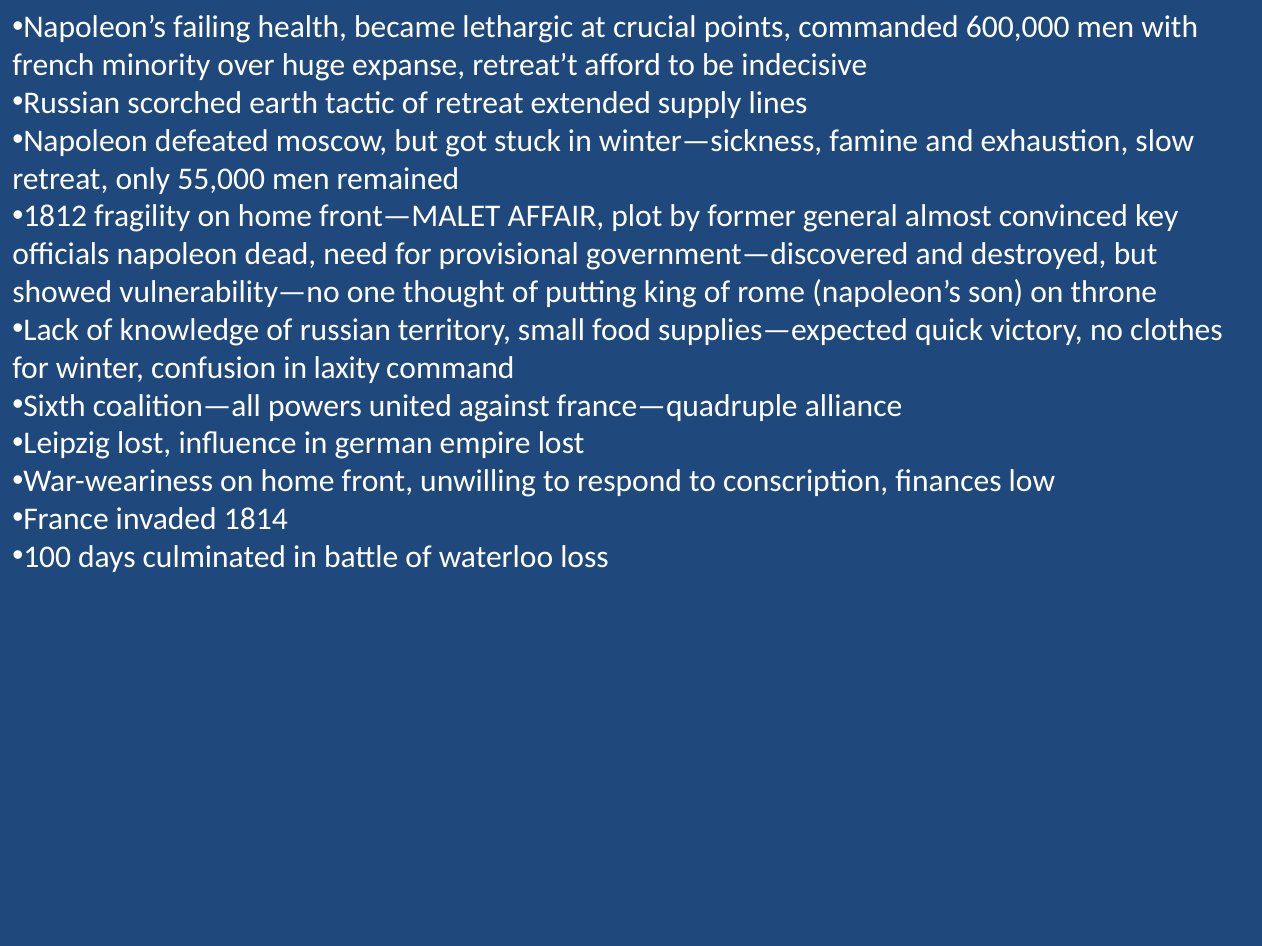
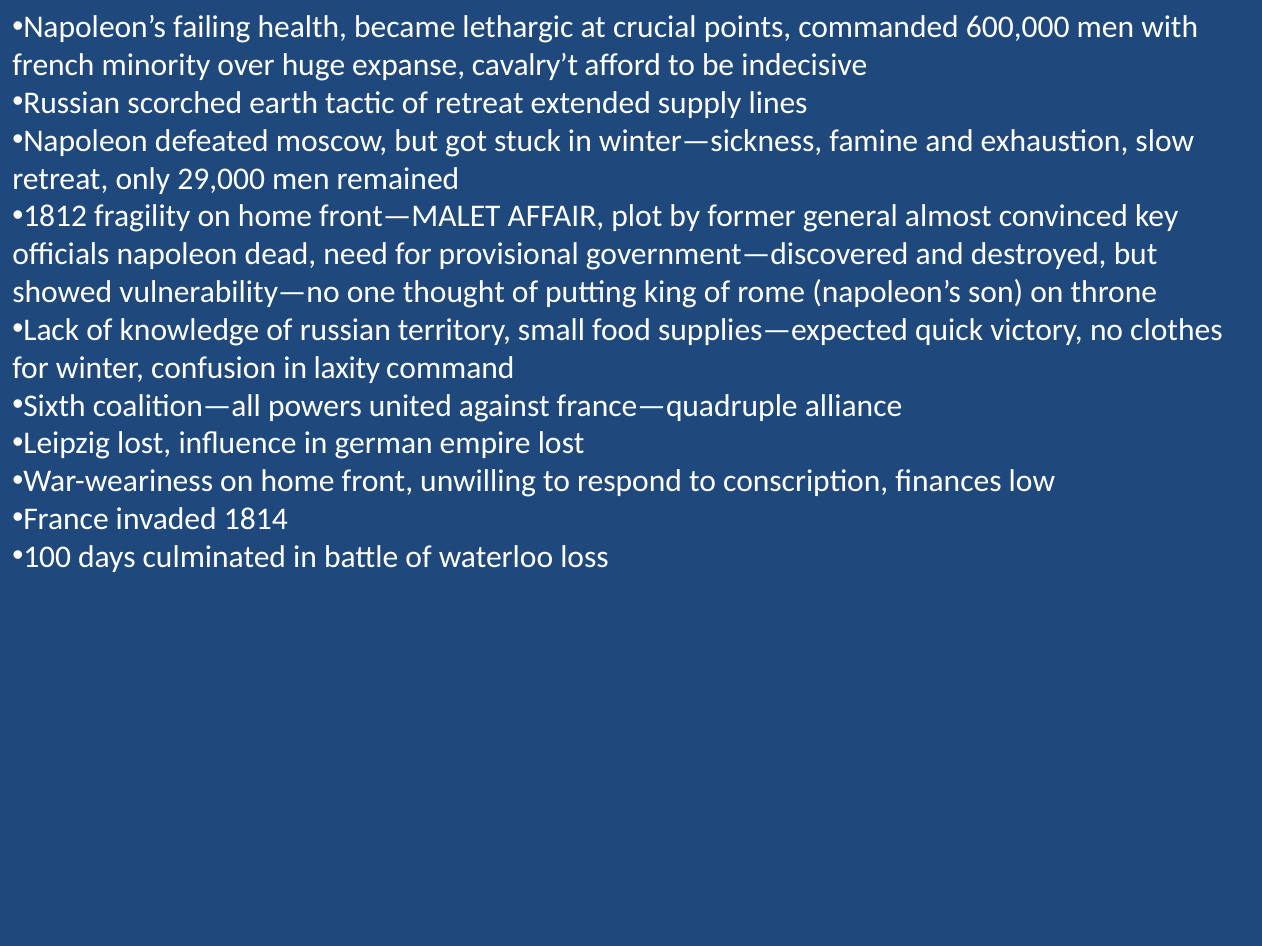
retreat’t: retreat’t -> cavalry’t (525, 65)
55,000: 55,000 -> 29,000 (221, 179)
